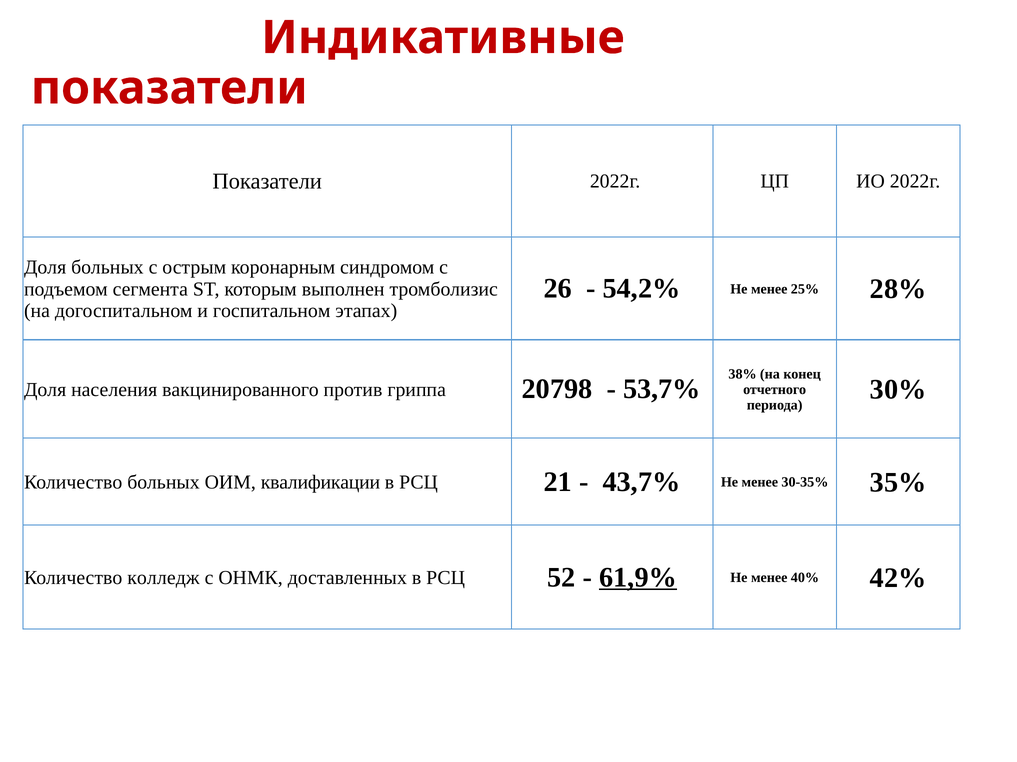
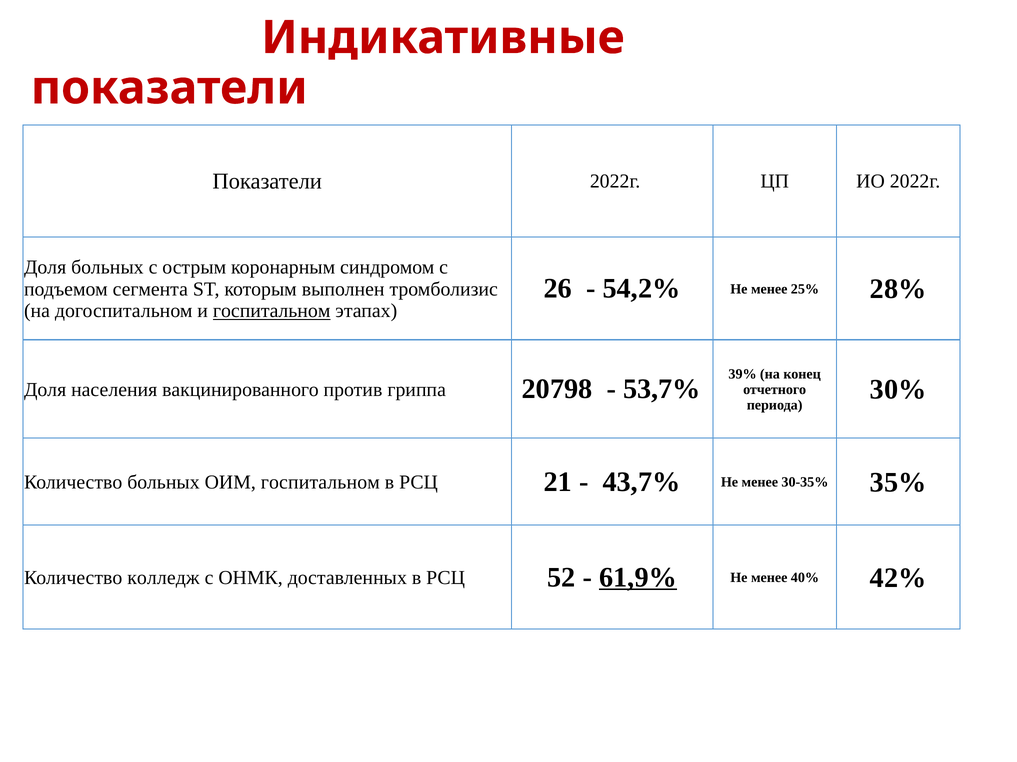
госпитальном underline: none -> present (272, 311)
38%: 38% -> 39% (743, 374)
ОИМ квалификации: квалификации -> госпитальном (320, 483)
